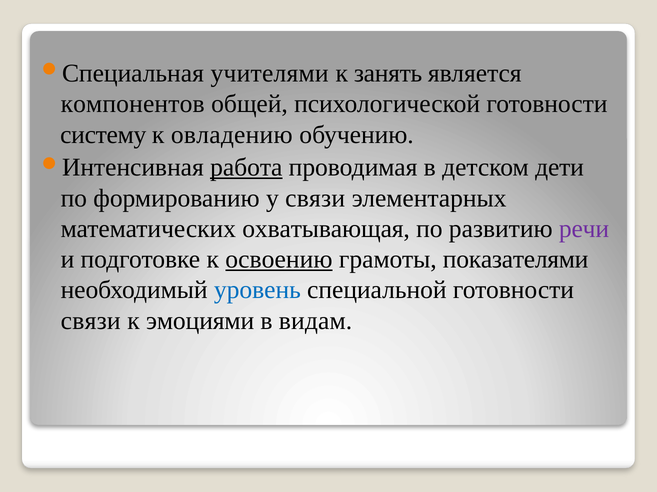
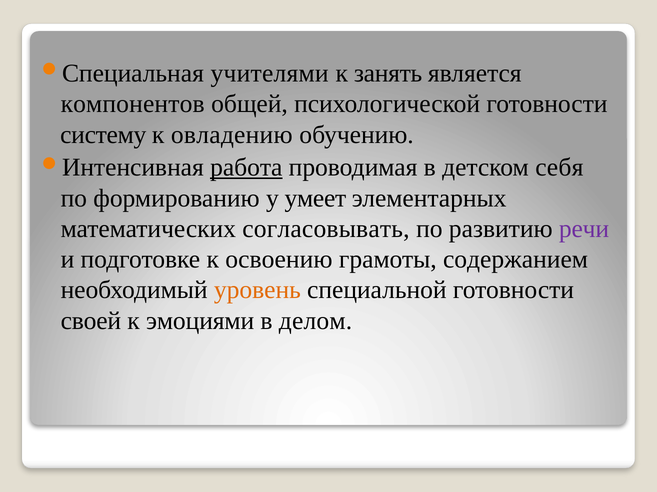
дети: дети -> себя (559, 168)
у связи: связи -> умеет (315, 198)
охватывающая: охватывающая -> согласовывать (326, 229)
освоению underline: present -> none (279, 260)
показателями: показателями -> содержанием (516, 260)
уровень colour: blue -> orange (257, 290)
связи: связи -> своей (91, 321)
видам: видам -> делом (316, 321)
